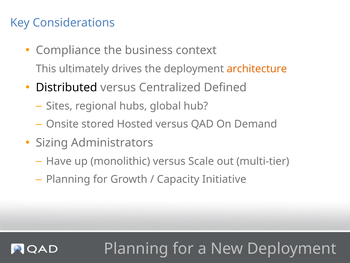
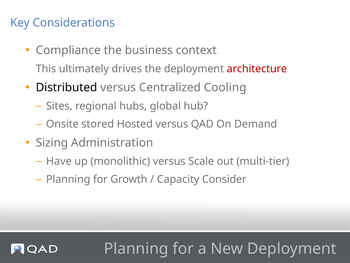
architecture colour: orange -> red (257, 69)
Defined: Defined -> Cooling (225, 87)
Administrators: Administrators -> Administration (112, 142)
Initiative: Initiative -> Consider (224, 179)
